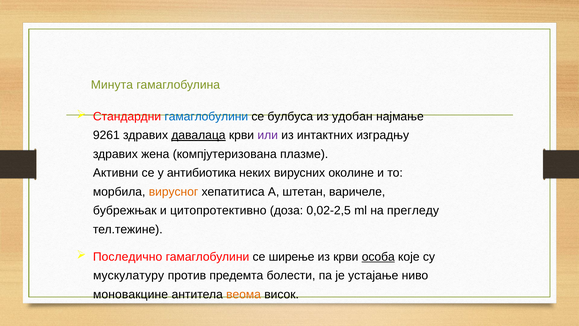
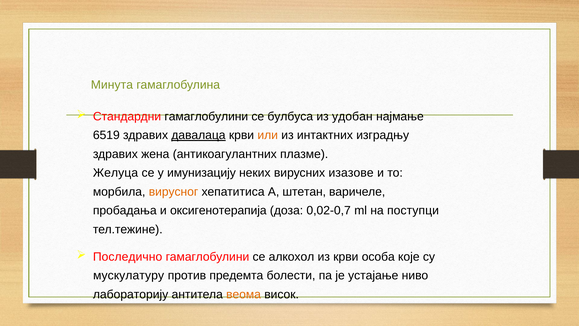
гамаглобулини colour: blue -> black (206, 116)
9261: 9261 -> 6519 (106, 135)
или colour: purple -> orange (268, 135)
компјутеризована: компјутеризована -> антикоагулантних (225, 154)
Активни: Активни -> Желуца (116, 173)
антибиотика: антибиотика -> имунизацију (201, 173)
околине: околине -> изазове (351, 173)
бубрежњак: бубрежњак -> пробадања (125, 210)
цитопротективно: цитопротективно -> оксигенотерапија (218, 210)
0,02-2,5: 0,02-2,5 -> 0,02-0,7 (329, 210)
прегледу: прегледу -> поступци (413, 210)
ширење: ширење -> алкохол (291, 257)
особа underline: present -> none (378, 257)
моновакцине: моновакцине -> лабораторију (131, 294)
